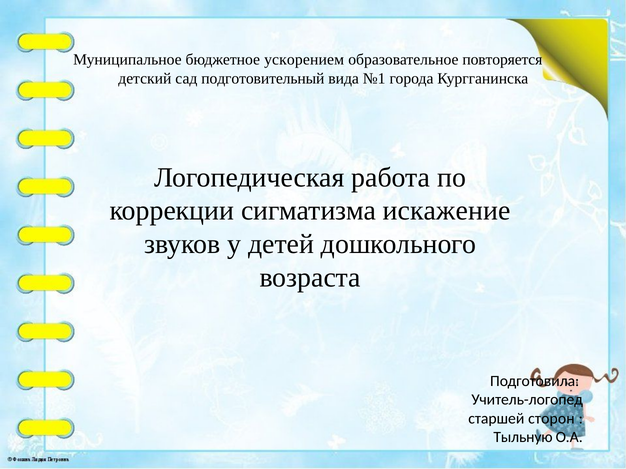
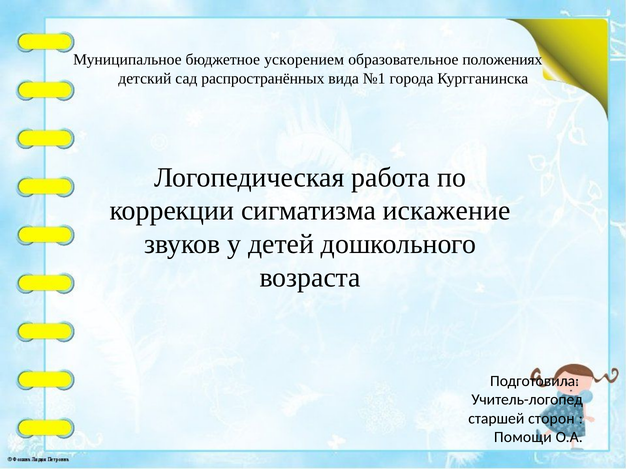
повторяется: повторяется -> положениях (502, 60)
подготовительный: подготовительный -> распространённых (263, 79)
Тыльную: Тыльную -> Помощи (523, 438)
